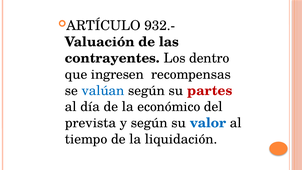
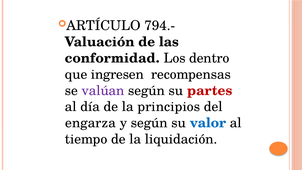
932.-: 932.- -> 794.- (160, 26)
contrayentes: contrayentes -> conformidad (112, 58)
valúan colour: blue -> purple (103, 90)
económico: económico -> principios (169, 107)
prevista: prevista -> engarza (90, 123)
